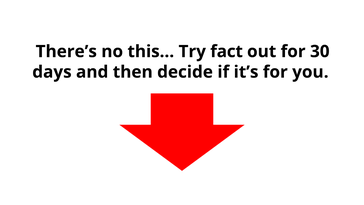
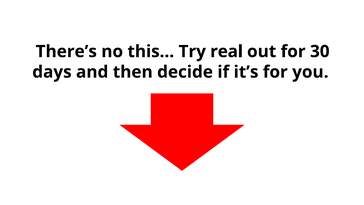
fact: fact -> real (227, 51)
